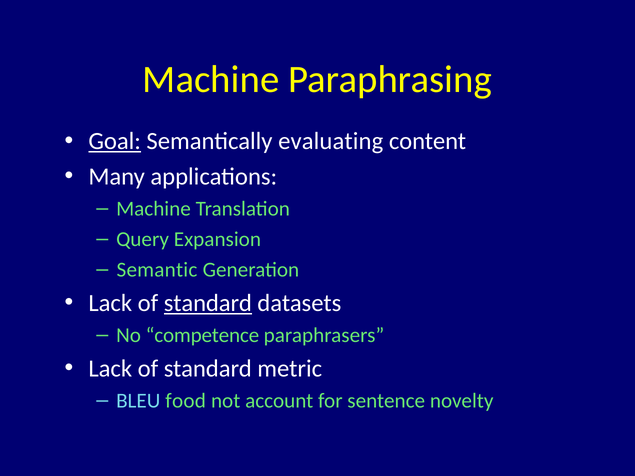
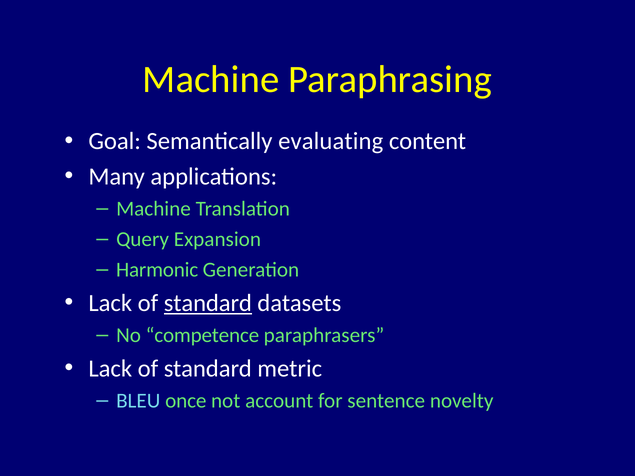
Goal underline: present -> none (115, 141)
Semantic: Semantic -> Harmonic (157, 270)
food: food -> once (186, 401)
